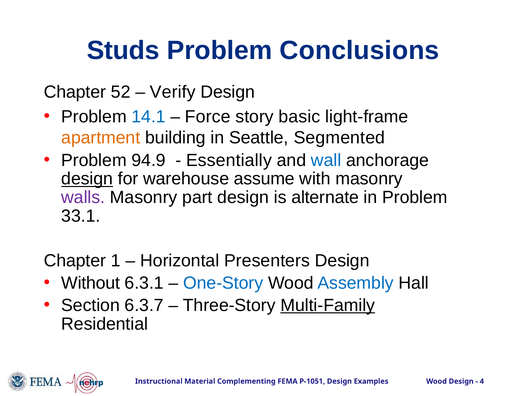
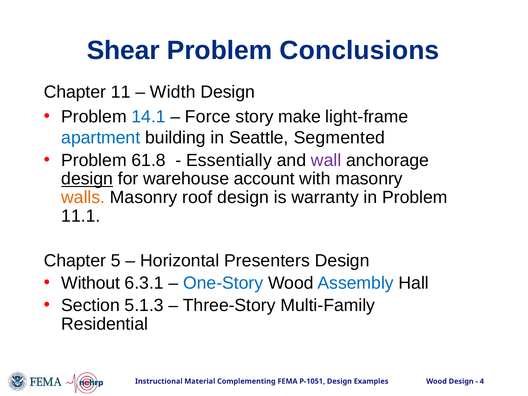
Studs: Studs -> Shear (123, 50)
52: 52 -> 11 (121, 92)
Verify: Verify -> Width (173, 92)
basic: basic -> make (300, 117)
apartment colour: orange -> blue (101, 138)
94.9: 94.9 -> 61.8 (149, 160)
wall colour: blue -> purple (326, 160)
assume: assume -> account (264, 179)
walls colour: purple -> orange (83, 197)
part: part -> roof (197, 197)
alternate: alternate -> warranty (325, 197)
33.1: 33.1 -> 11.1 (81, 216)
1: 1 -> 5 (116, 261)
6.3.7: 6.3.7 -> 5.1.3 (144, 305)
Multi-Family underline: present -> none (328, 305)
